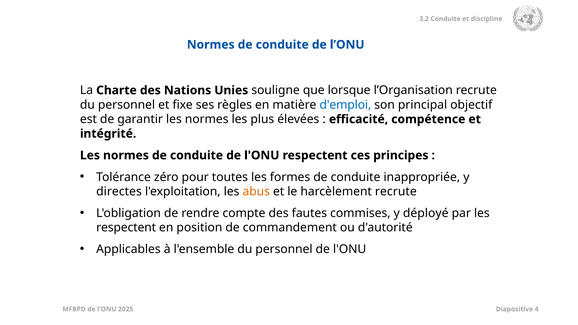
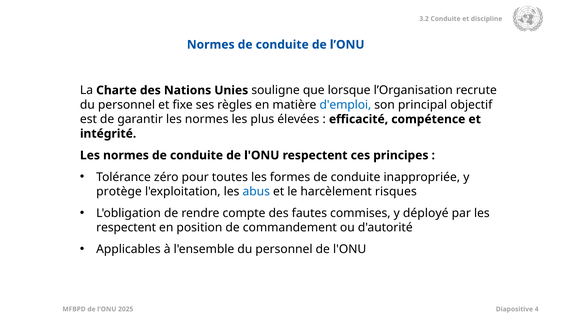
directes: directes -> protège (119, 192)
abus colour: orange -> blue (256, 192)
harcèlement recrute: recrute -> risques (396, 192)
